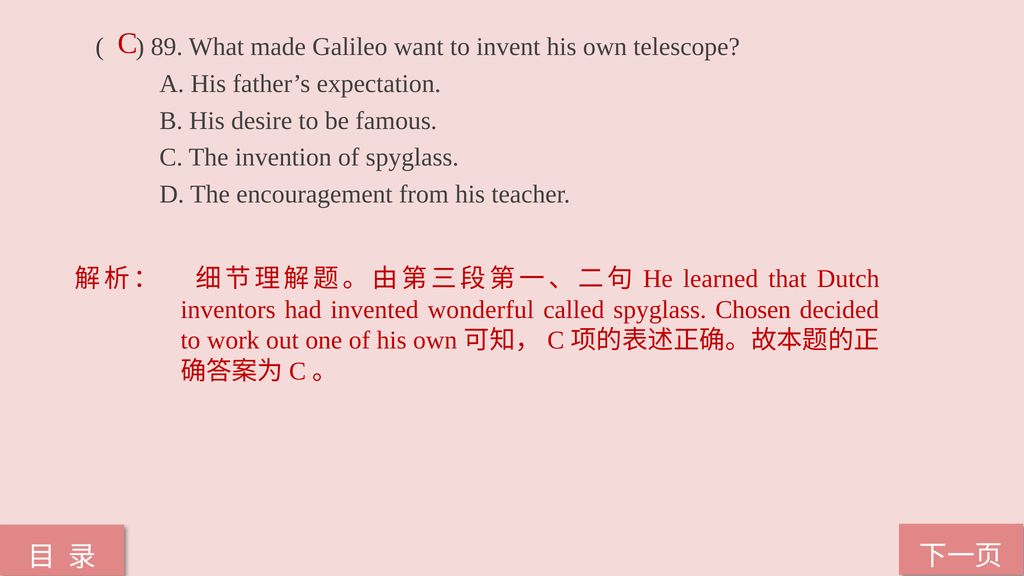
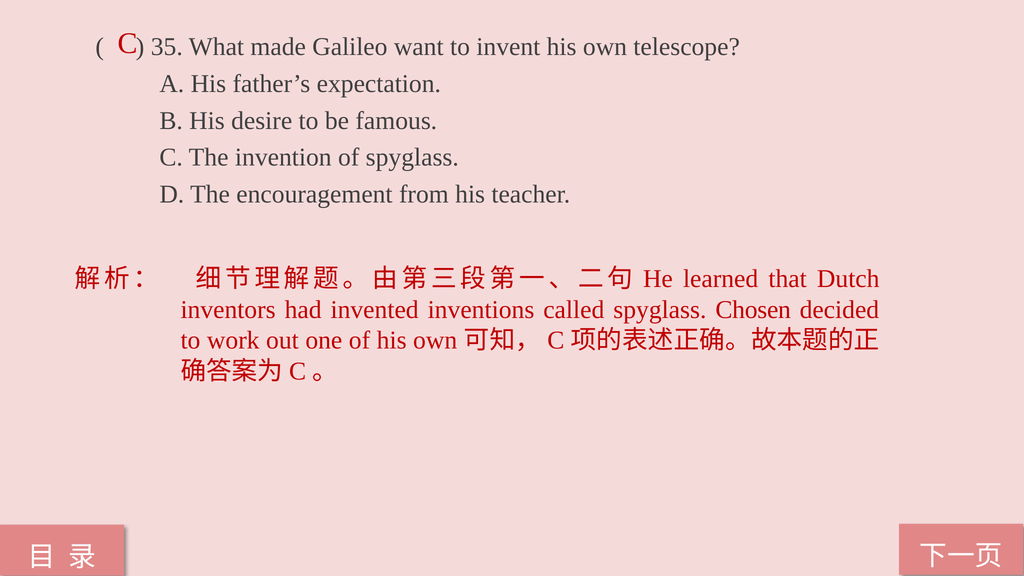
89: 89 -> 35 (167, 47)
wonderful: wonderful -> inventions (481, 310)
